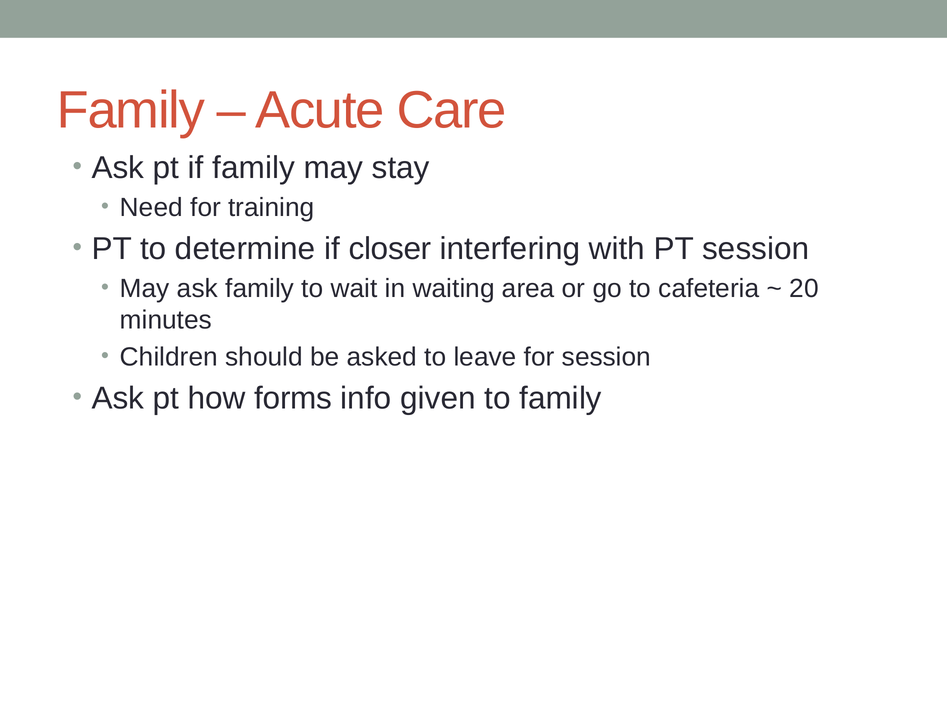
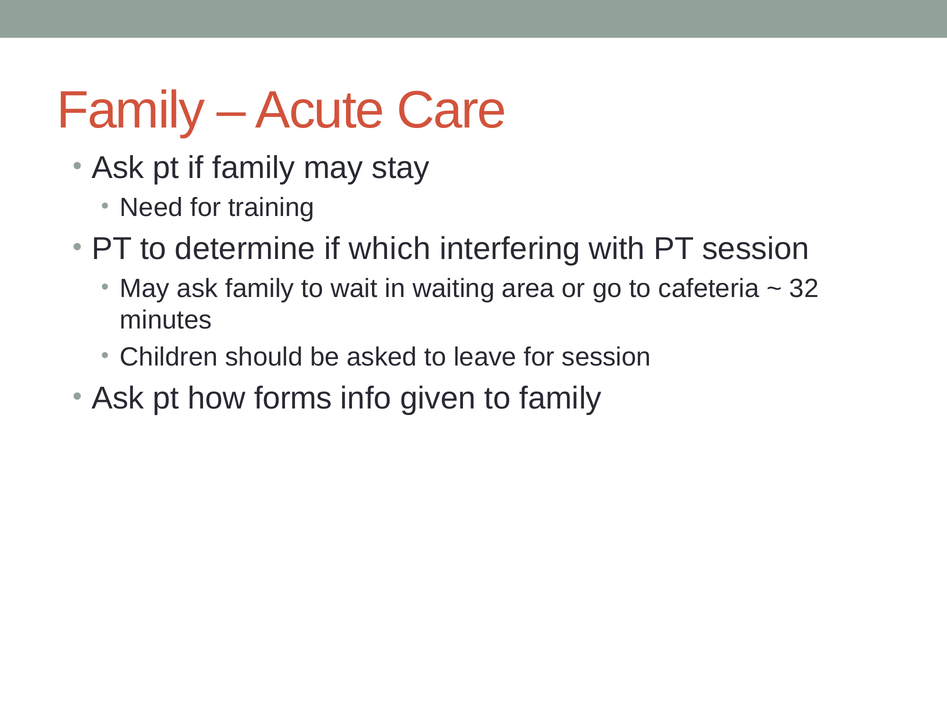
closer: closer -> which (390, 249)
20: 20 -> 32 (804, 289)
